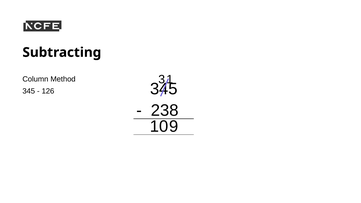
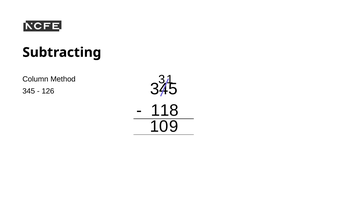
238: 238 -> 118 (165, 111)
